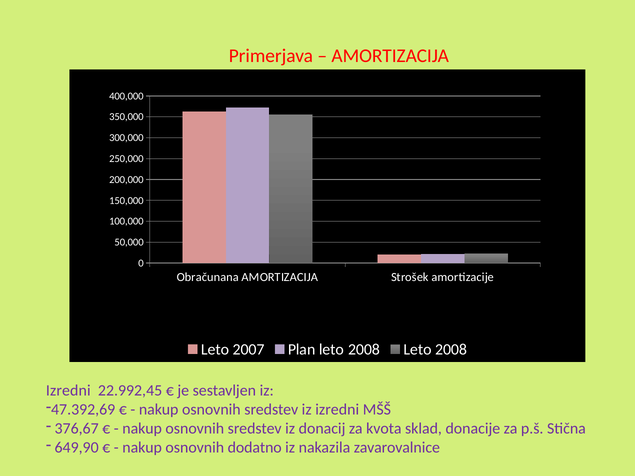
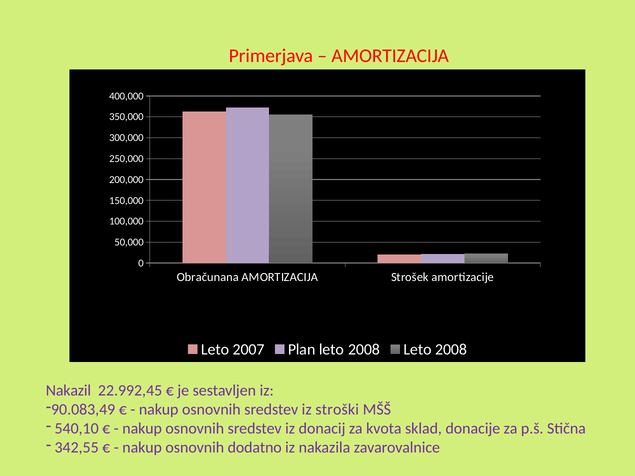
Izredni: Izredni -> Nakazil (68, 391)
47.392,69: 47.392,69 -> 90.083,49 (83, 410)
iz izredni: izredni -> stroški (337, 410)
376,67: 376,67 -> 540,10 (77, 429)
649,90: 649,90 -> 342,55 (77, 448)
